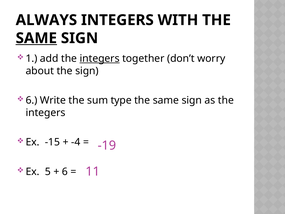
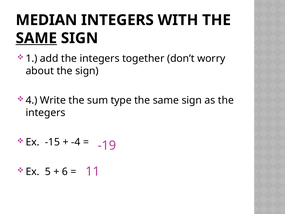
ALWAYS: ALWAYS -> MEDIAN (46, 20)
integers underline: present -> none (100, 58)
6: 6 -> 4 (31, 100)
